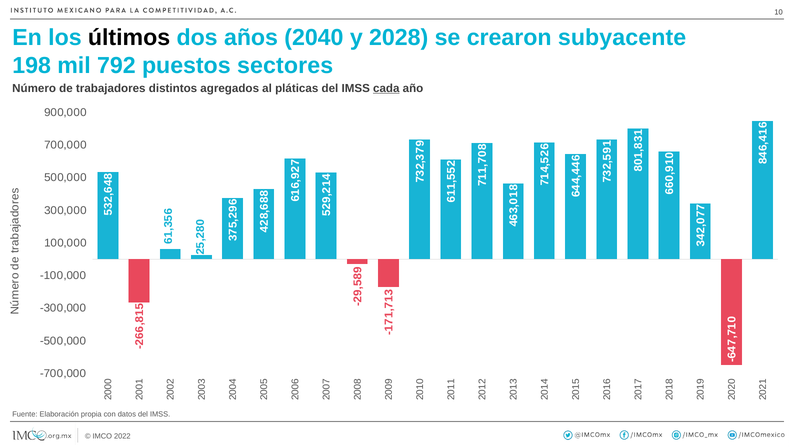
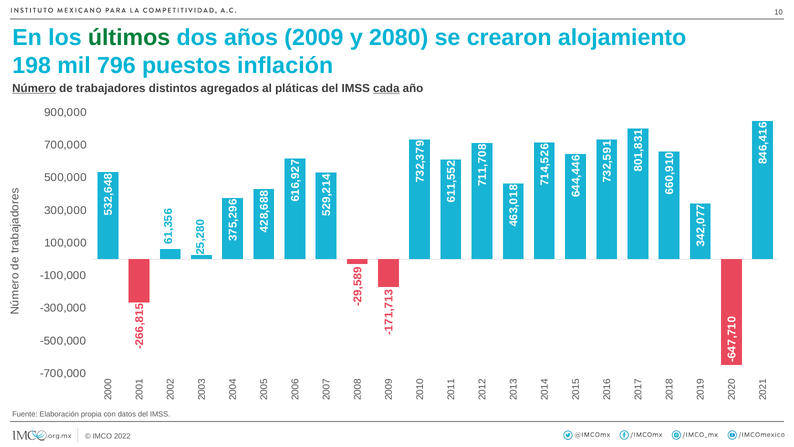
últimos colour: black -> green (129, 38)
2040: 2040 -> 2009 (314, 38)
2028: 2028 -> 2080 (399, 38)
subyacente: subyacente -> alojamiento (622, 38)
792: 792 -> 796 (116, 65)
sectores: sectores -> inflación (285, 65)
Número underline: none -> present (34, 88)
